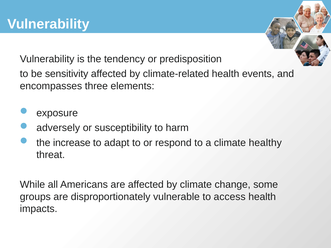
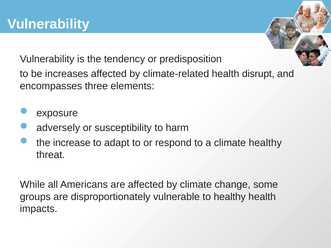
sensitivity: sensitivity -> increases (67, 74)
events: events -> disrupt (258, 74)
to access: access -> healthy (230, 197)
